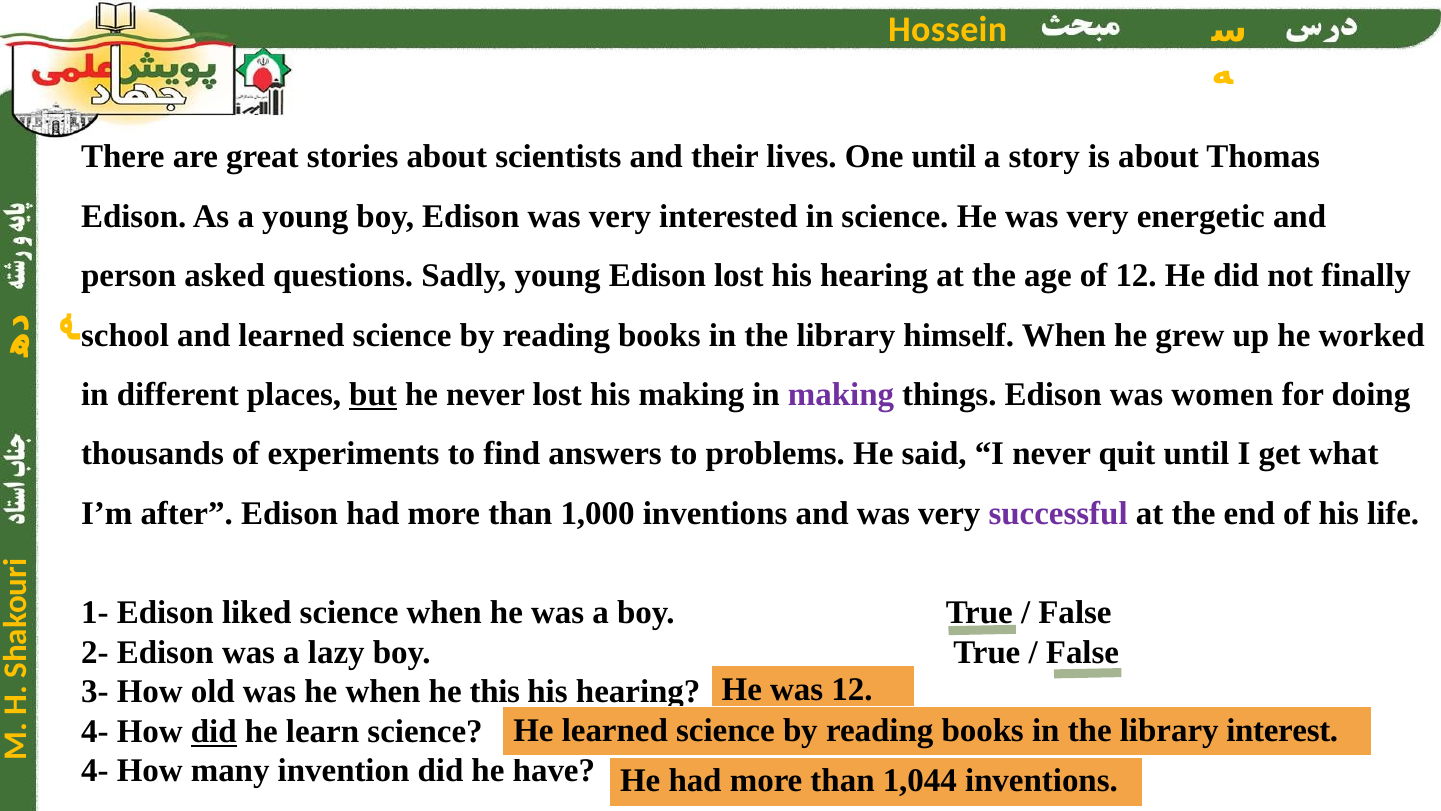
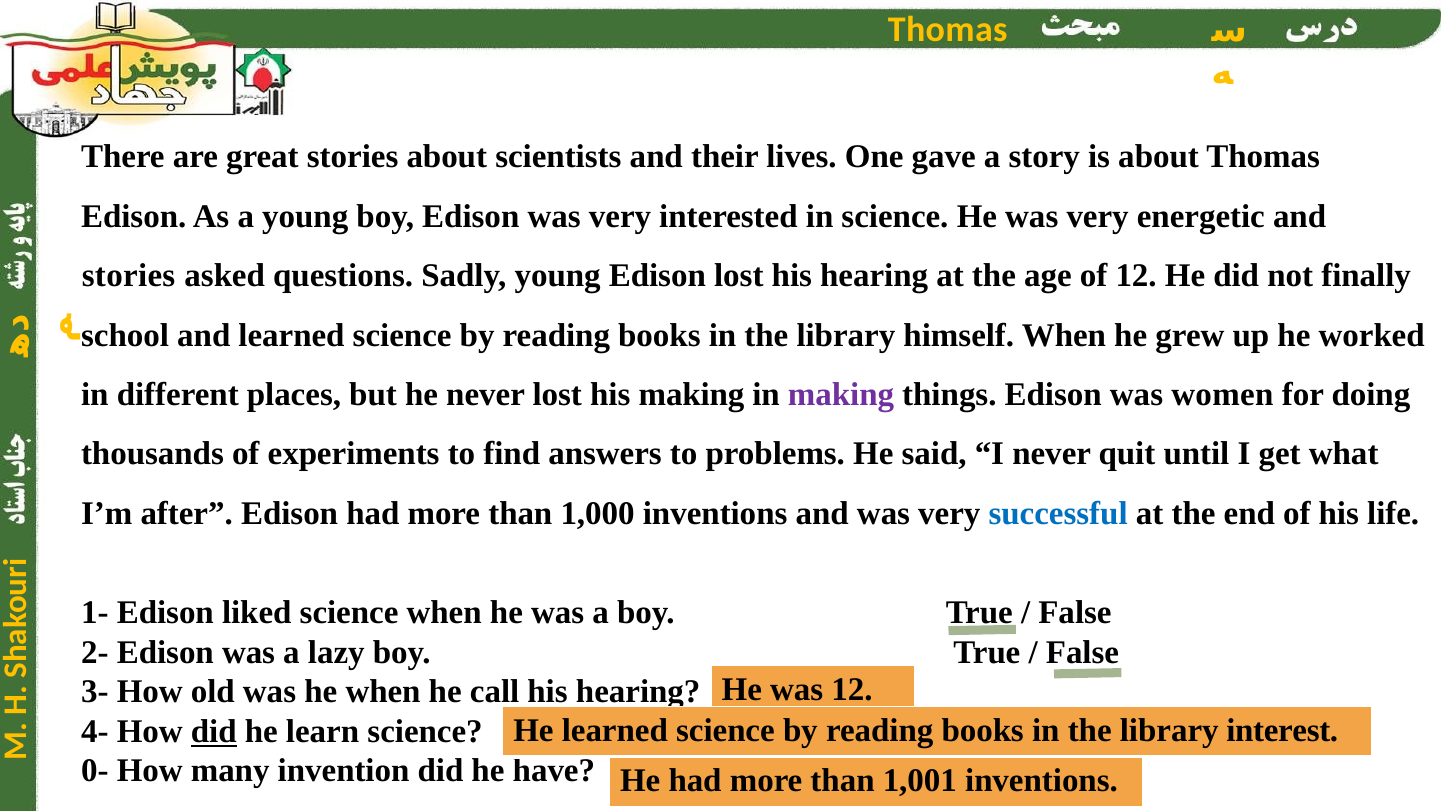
Hossein: Hossein -> Thomas (948, 29)
One until: until -> gave (944, 157)
person: person -> stories (129, 276)
but underline: present -> none (373, 394)
successful colour: purple -> blue (1058, 513)
this: this -> call (495, 691)
4-: 4- -> 0- (95, 771)
1,044: 1,044 -> 1,001 (920, 781)
